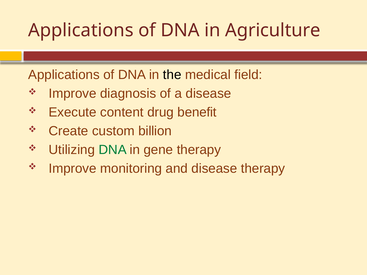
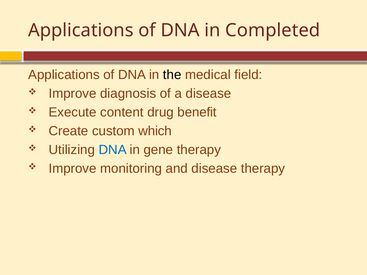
Agriculture: Agriculture -> Completed (273, 30)
billion: billion -> which (155, 131)
DNA colour: green -> blue (113, 150)
